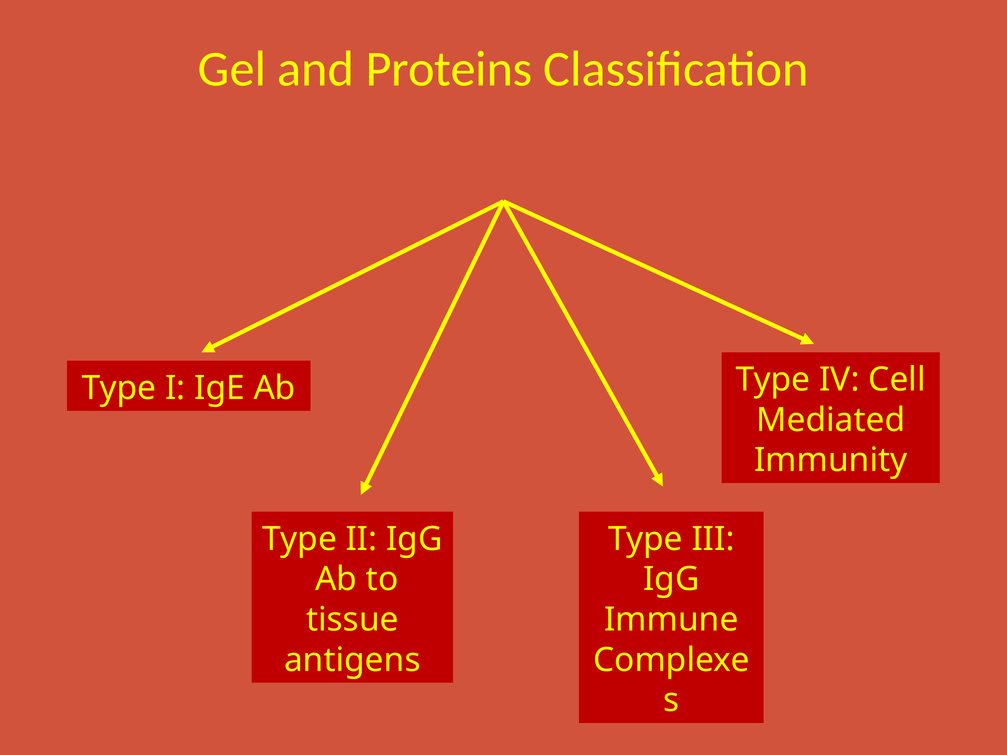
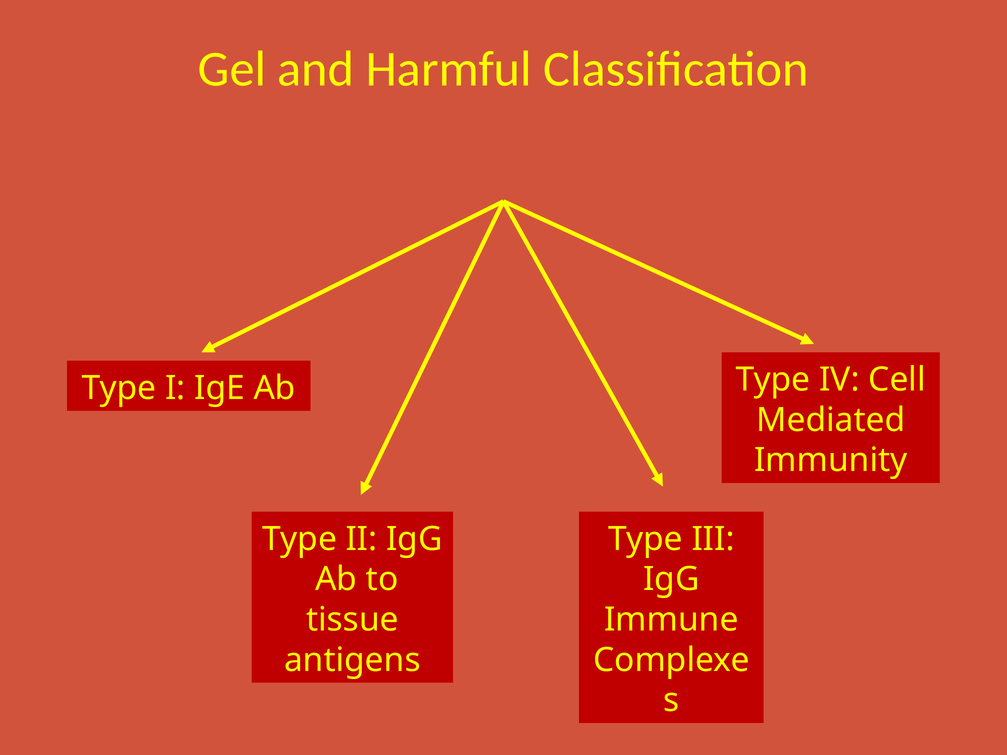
Proteins: Proteins -> Harmful (449, 69)
